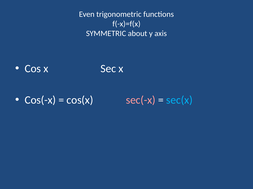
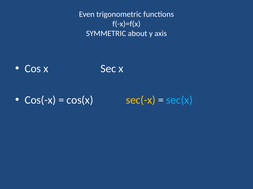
sec(-x colour: pink -> yellow (141, 100)
